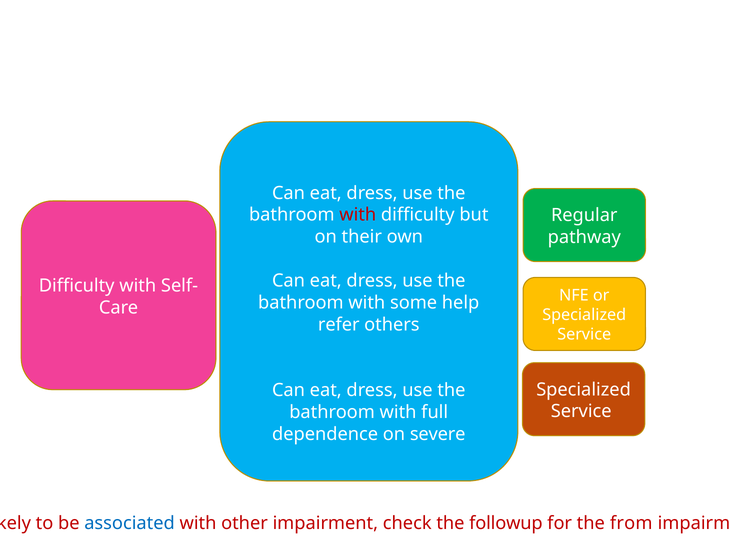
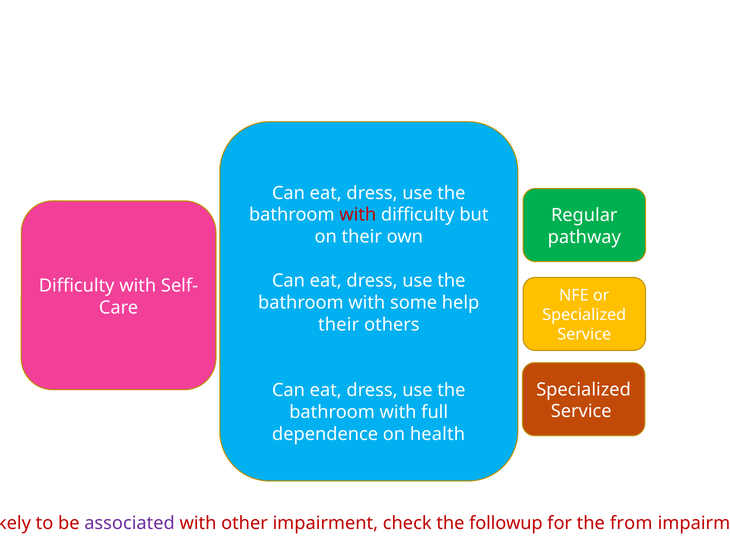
refer: refer -> their (339, 324)
severe: severe -> health (438, 434)
associated colour: blue -> purple (130, 523)
